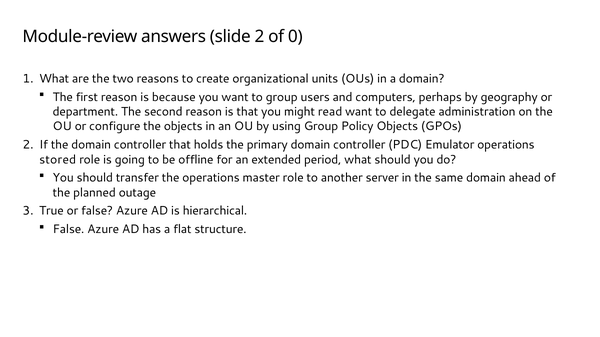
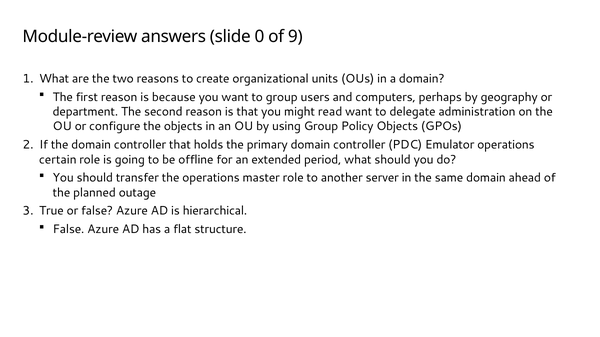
slide 2: 2 -> 0 (259, 37)
0: 0 -> 9 (295, 37)
stored: stored -> certain (58, 160)
